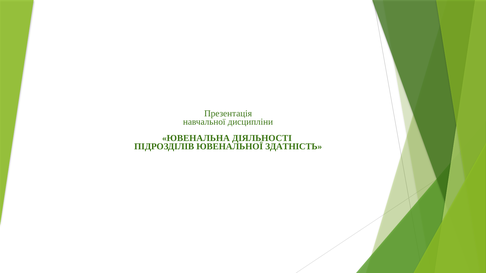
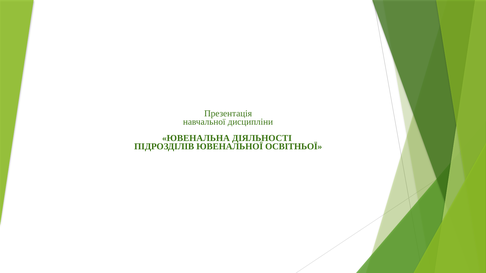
ЗДАТНІСТЬ: ЗДАТНІСТЬ -> ОСВІТНЬОЇ (294, 147)
